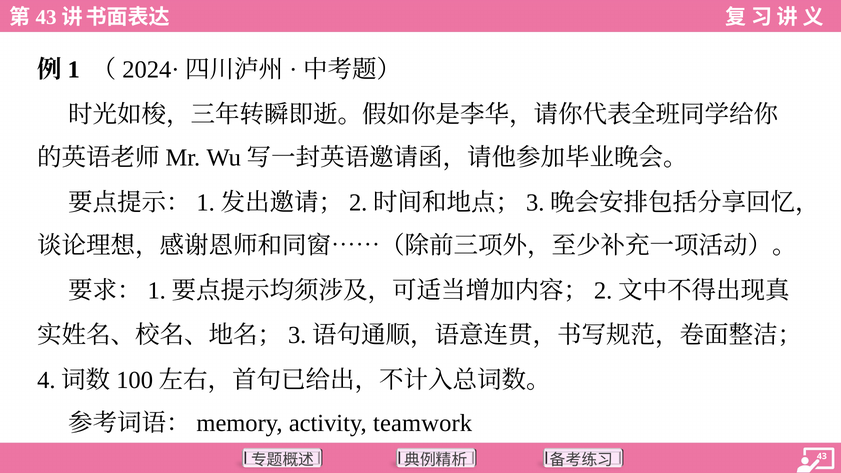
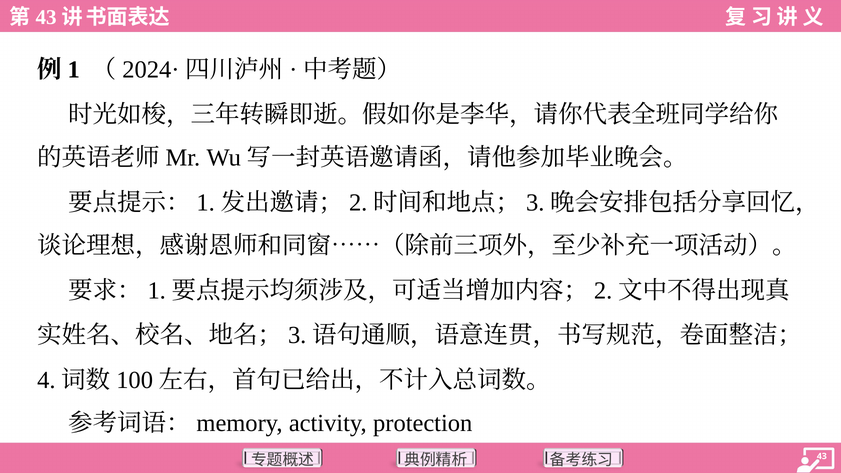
teamwork: teamwork -> protection (423, 423)
